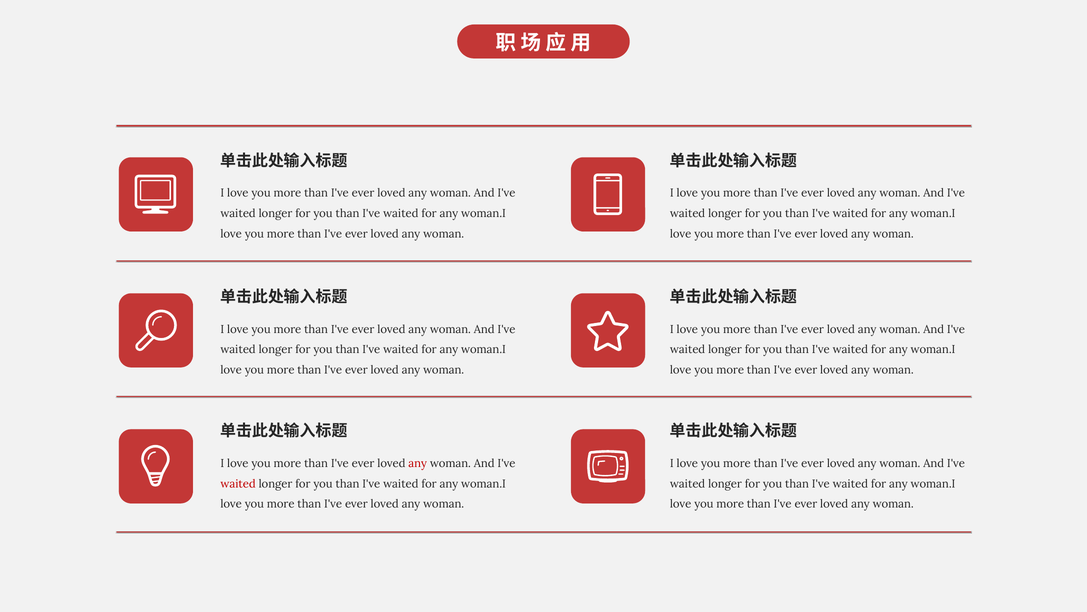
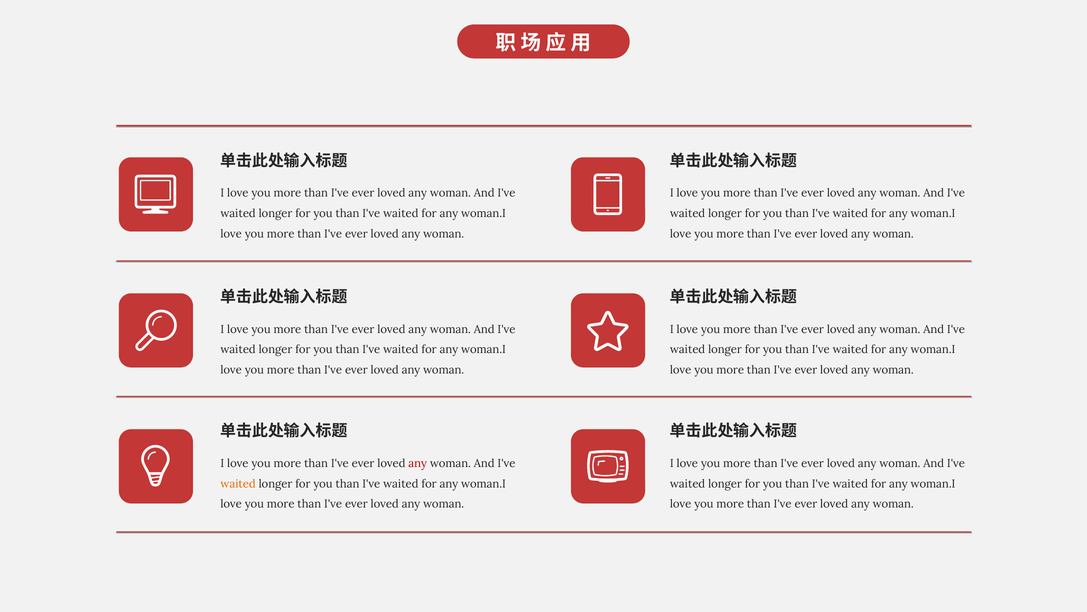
waited colour: red -> orange (238, 483)
